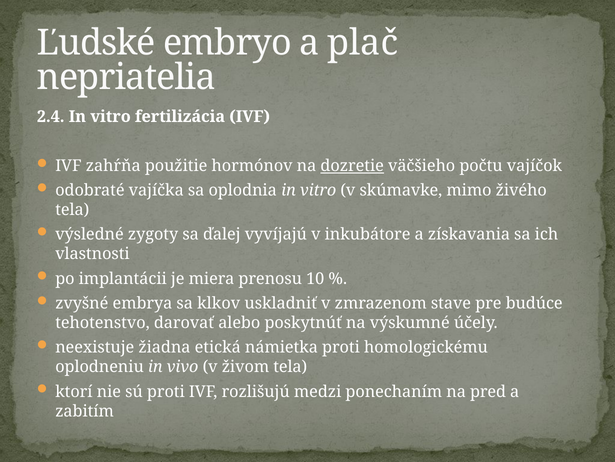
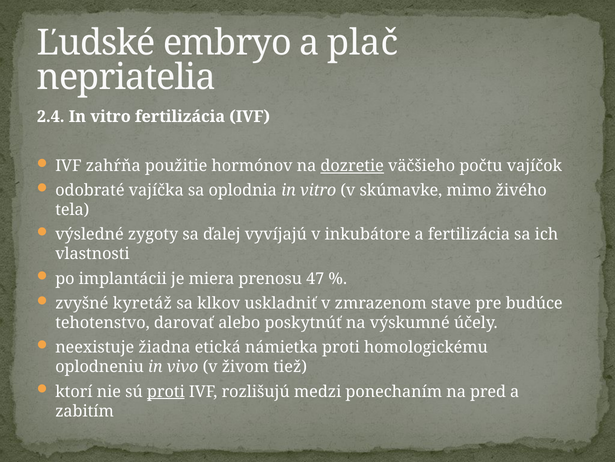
a získavania: získavania -> fertilizácia (469, 234)
10: 10 -> 47 (315, 278)
embrya: embrya -> kyretáž (142, 303)
živom tela: tela -> tiež (290, 366)
proti underline: none -> present (166, 391)
